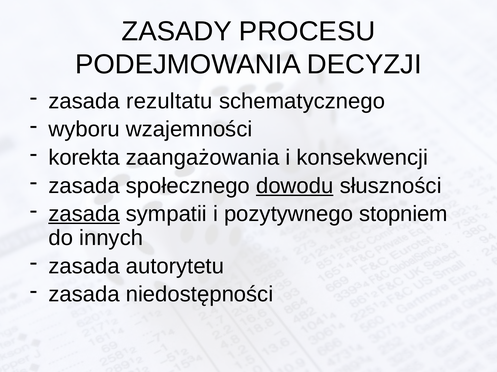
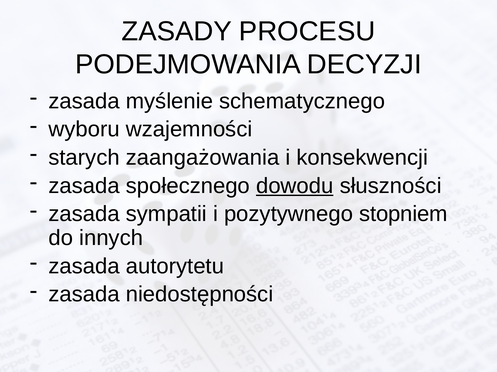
rezultatu: rezultatu -> myślenie (169, 101)
korekta: korekta -> starych (84, 158)
zasada underline: present -> none (84, 214)
